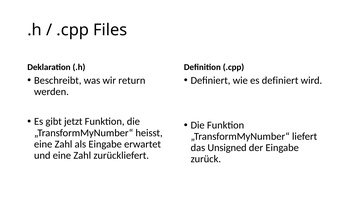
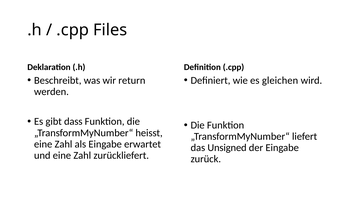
es definiert: definiert -> gleichen (280, 80)
jetzt: jetzt -> dass (73, 122)
